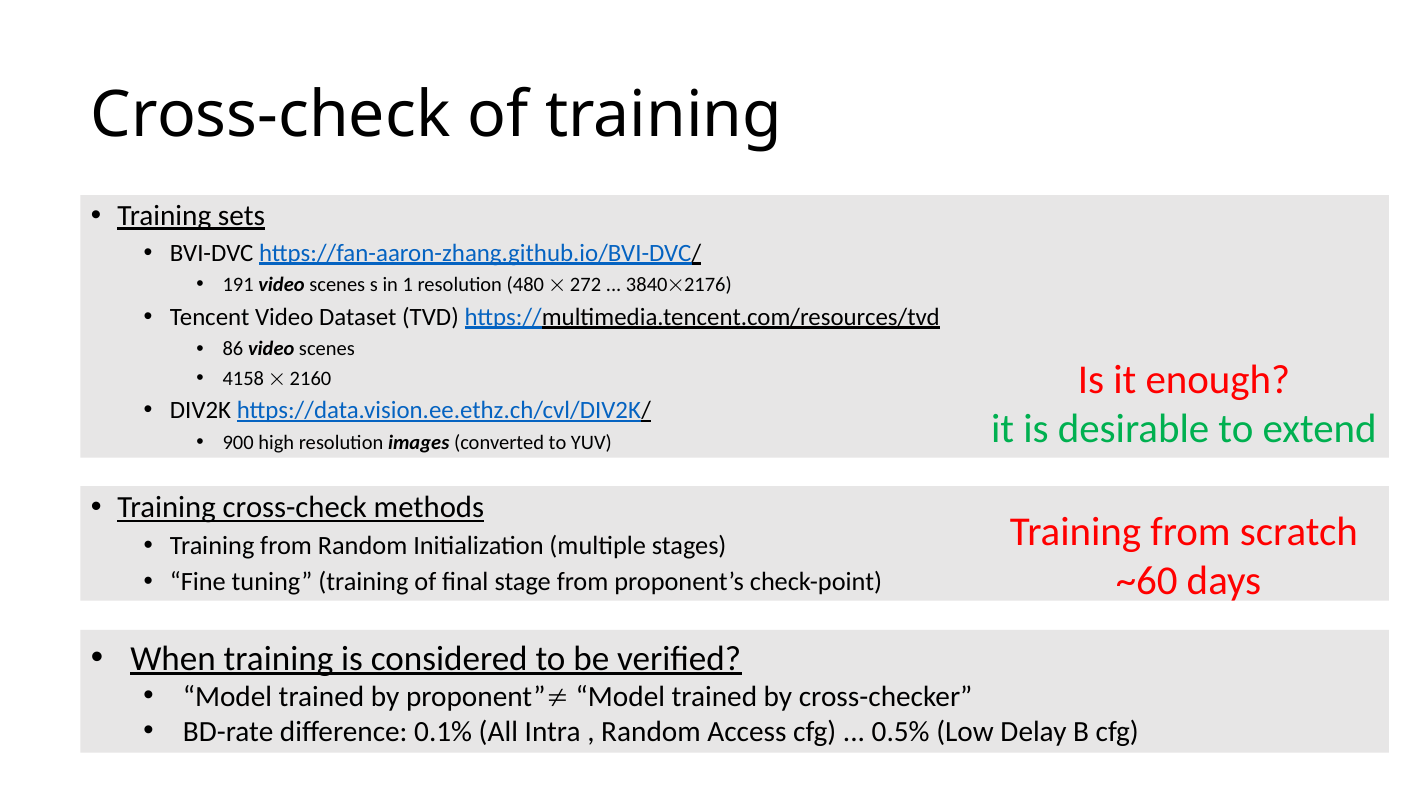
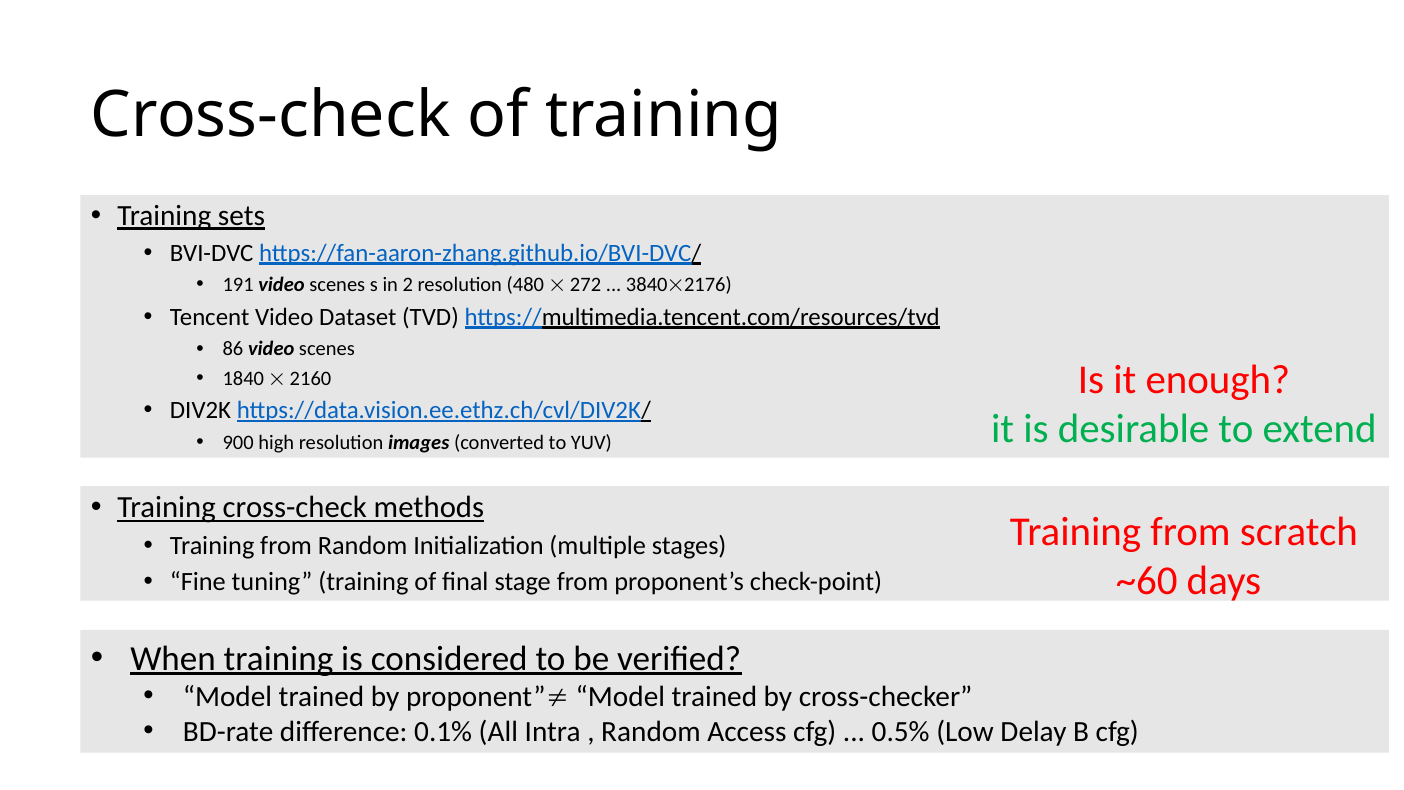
1: 1 -> 2 (408, 285)
4158: 4158 -> 1840 (243, 378)
